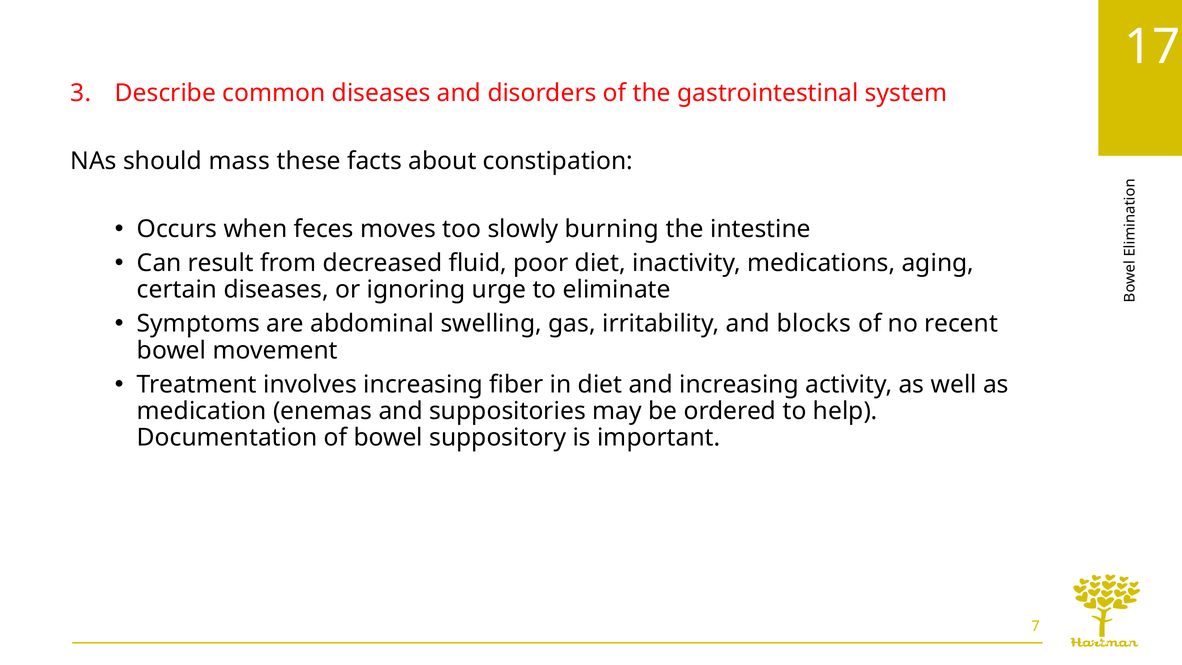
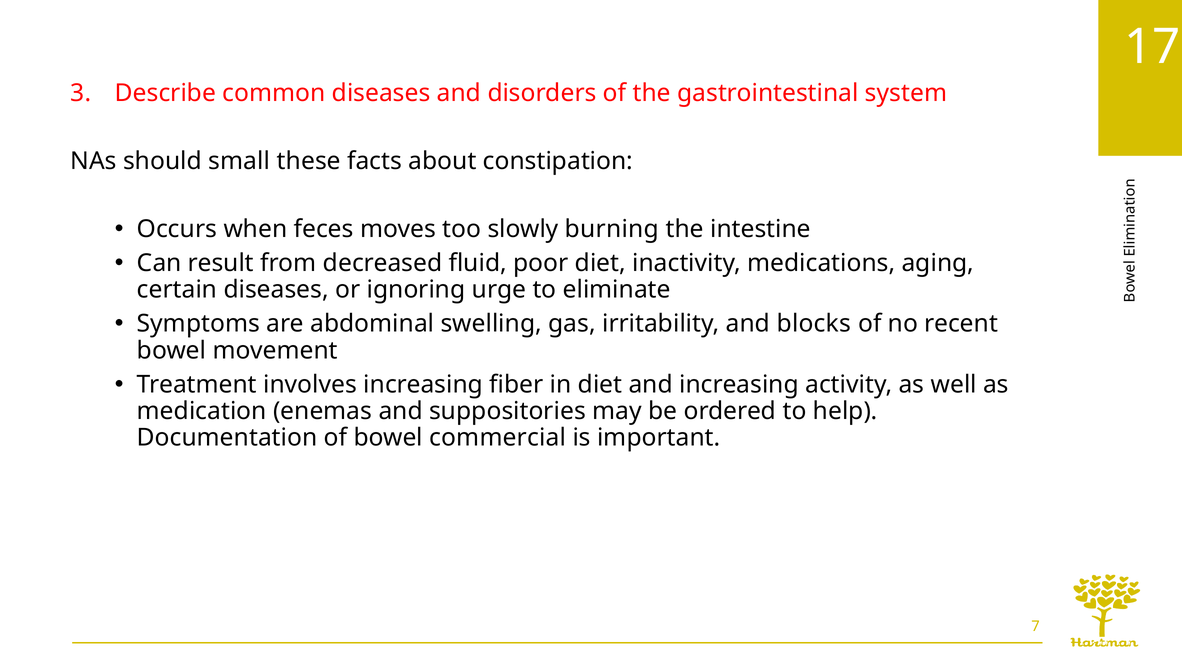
mass: mass -> small (239, 161)
suppository: suppository -> commercial (498, 438)
